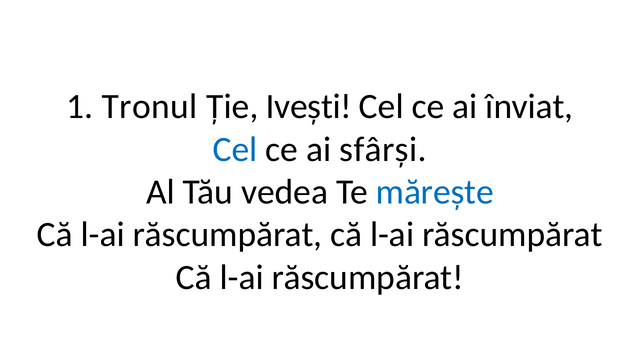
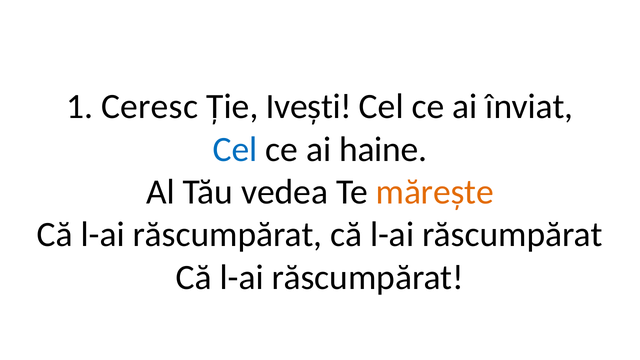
Tronul: Tronul -> Ceresc (150, 107)
sfârși: sfârși -> haine (383, 149)
mărește colour: blue -> orange (435, 192)
